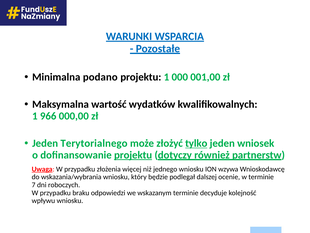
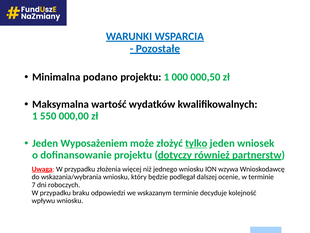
001,00: 001,00 -> 000,50 (205, 77)
966: 966 -> 550 (48, 116)
Terytorialnego: Terytorialnego -> Wyposażeniem (94, 143)
projektu underline: present -> none (133, 155)
